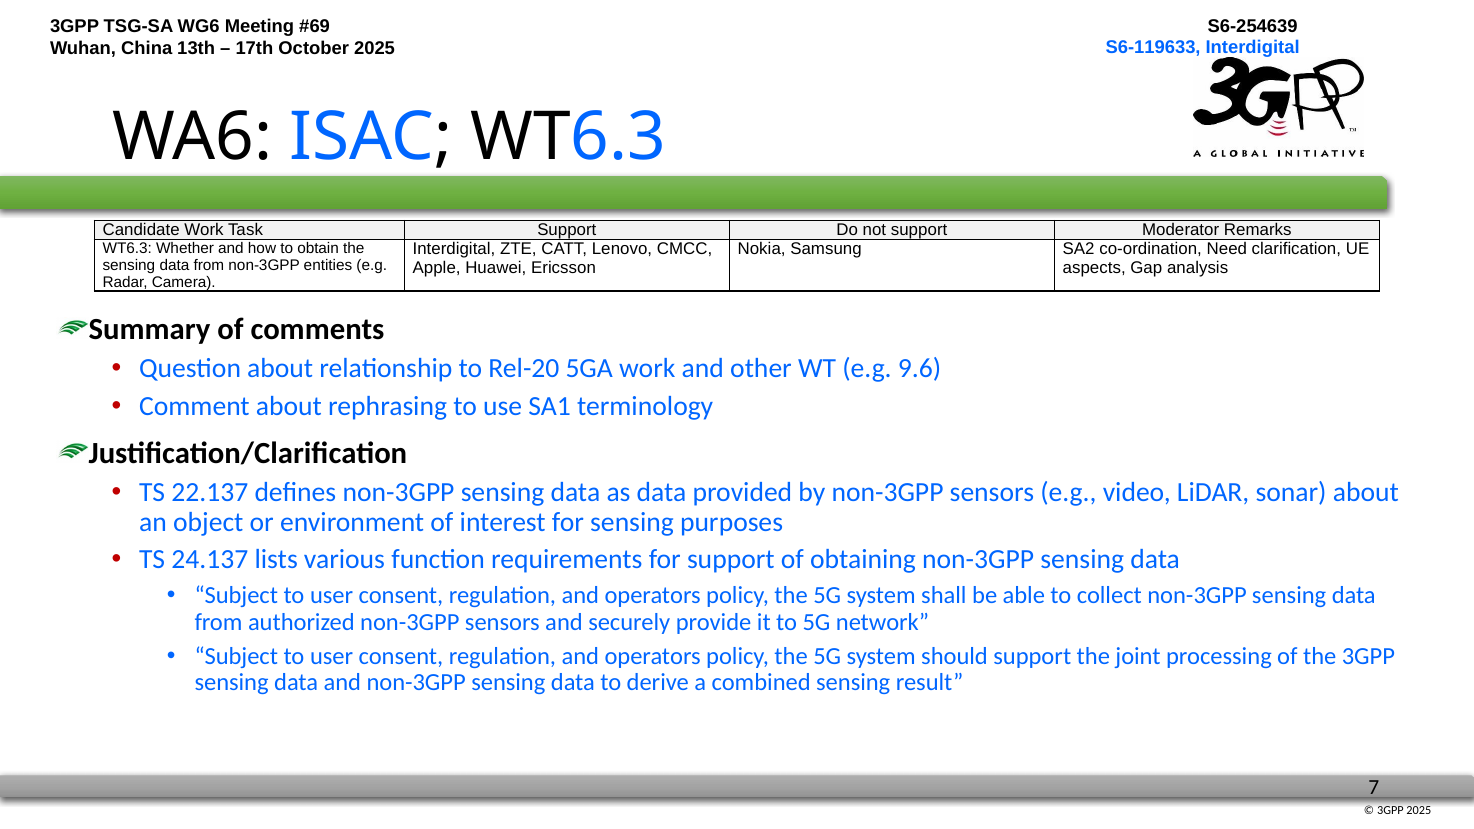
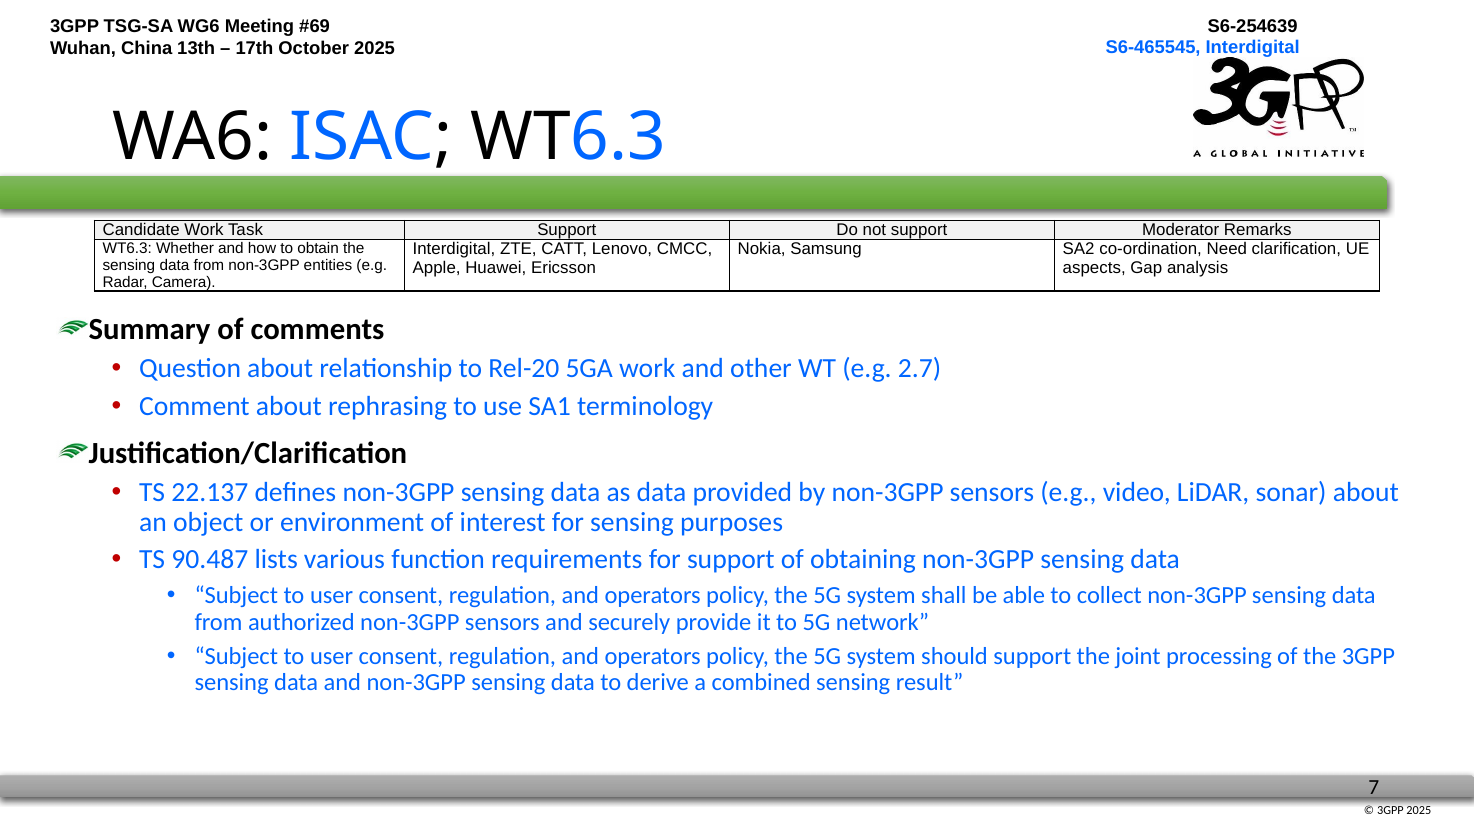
S6-119633: S6-119633 -> S6-465545 (1153, 47)
9.6: 9.6 -> 2.7 (920, 369)
24.137: 24.137 -> 90.487 (210, 560)
